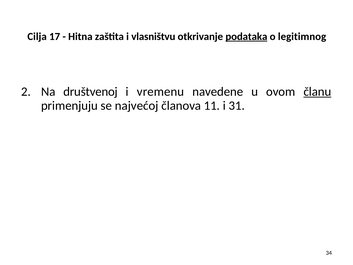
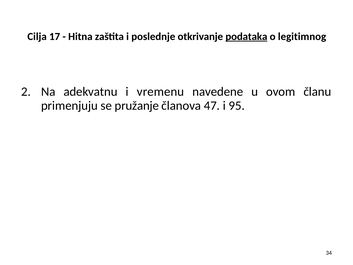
vlasništvu: vlasništvu -> poslednje (153, 36)
društvenoj: društvenoj -> adekvatnu (91, 92)
članu underline: present -> none (317, 92)
najvećoj: najvećoj -> pružanje (137, 105)
11: 11 -> 47 (212, 105)
31: 31 -> 95 (237, 105)
